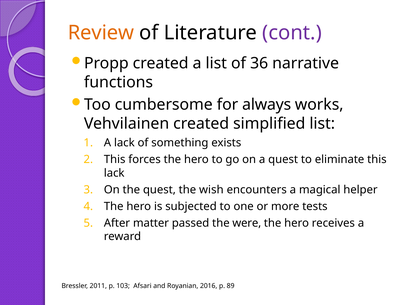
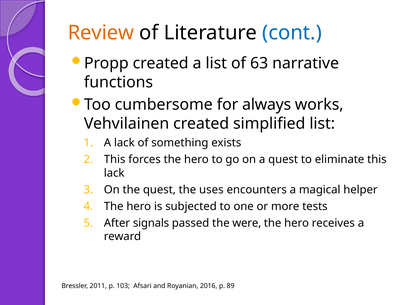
cont colour: purple -> blue (292, 33)
36: 36 -> 63 (259, 63)
wish: wish -> uses (211, 189)
matter: matter -> signals (151, 223)
